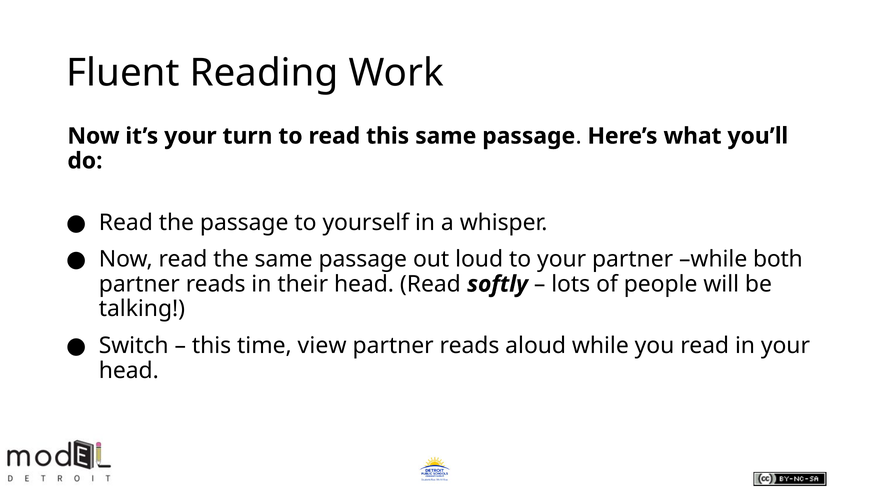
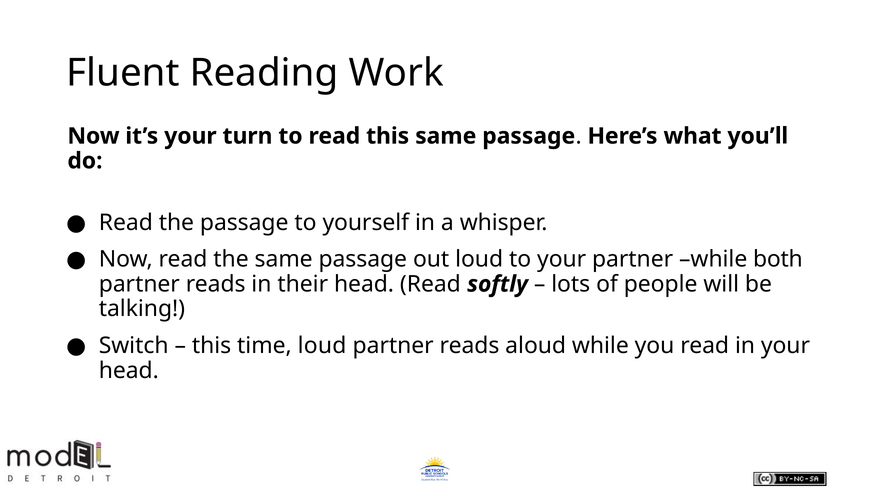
time view: view -> loud (322, 346)
